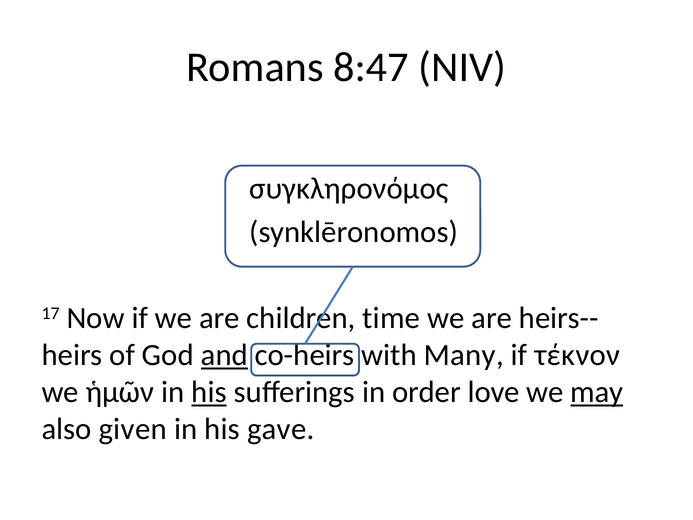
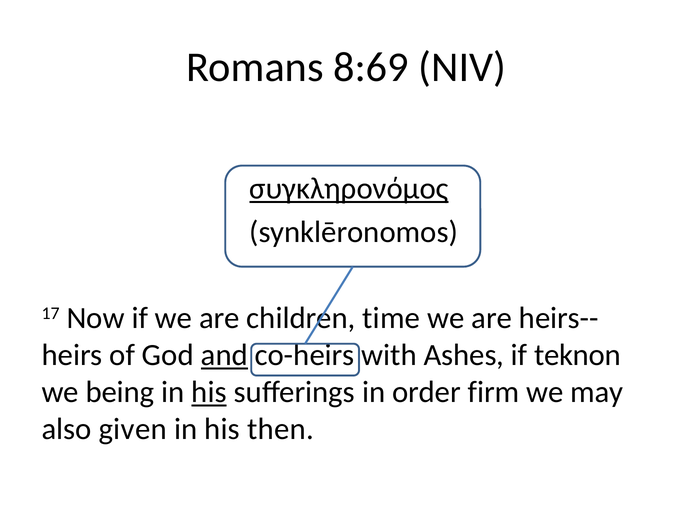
8:47: 8:47 -> 8:69 (371, 67)
συγκληρονόμος underline: none -> present (349, 189)
Many: Many -> Ashes (464, 355)
τέκνον: τέκνον -> teknon (578, 355)
ἡμῶν: ἡμῶν -> being (120, 392)
love: love -> firm (494, 392)
may underline: present -> none (597, 392)
gave: gave -> then (281, 429)
